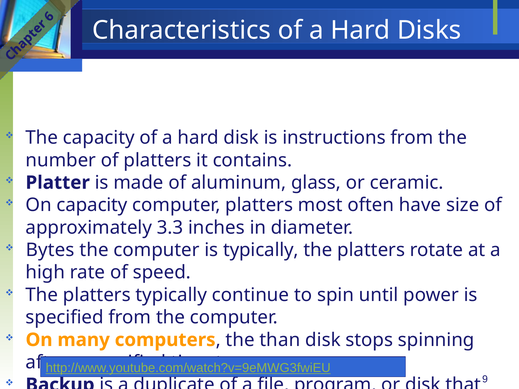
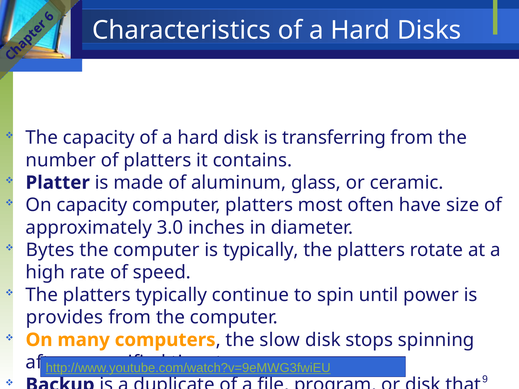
instructions: instructions -> transferring (334, 138)
3.3: 3.3 -> 3.0 (170, 228)
specified: specified -> provides (65, 318)
than: than -> slow (280, 340)
